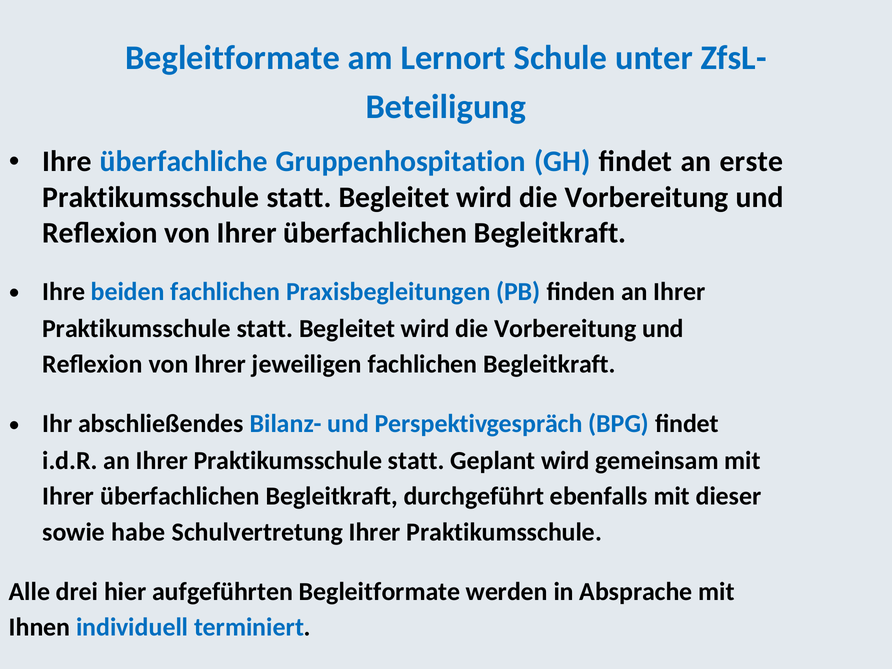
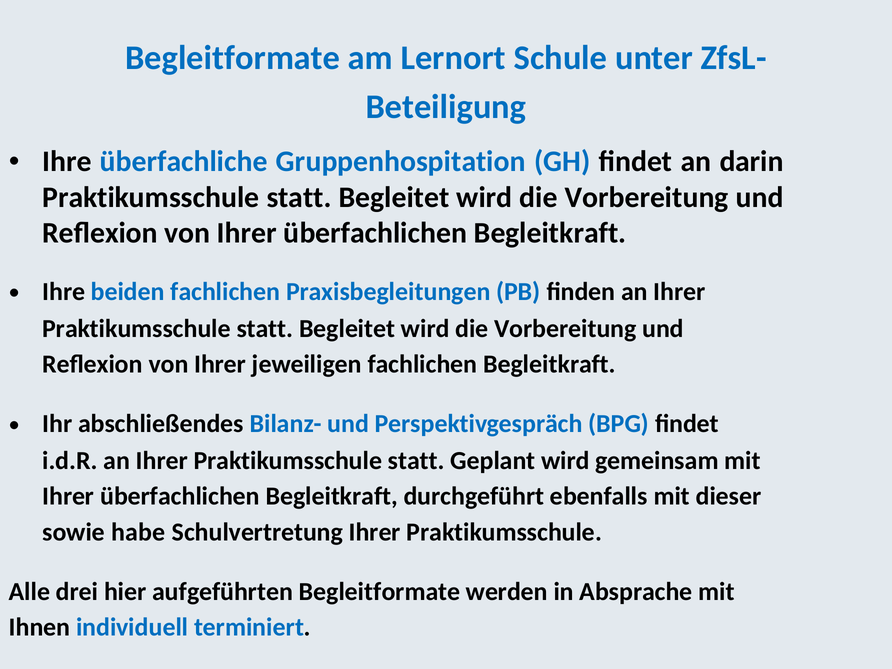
erste: erste -> darin (752, 162)
